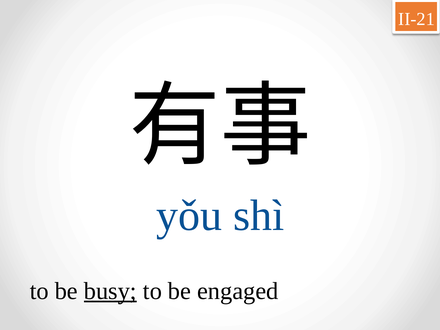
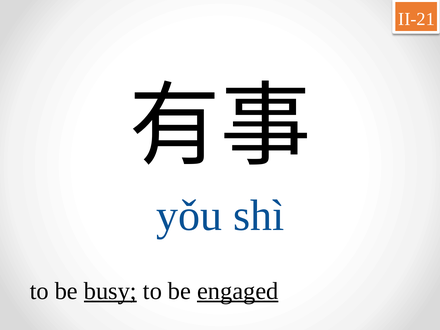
engaged underline: none -> present (238, 291)
